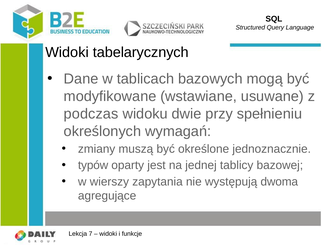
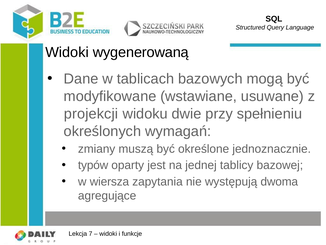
tabelarycznych: tabelarycznych -> wygenerowaną (141, 52)
podczas: podczas -> projekcji (91, 114)
wierszy: wierszy -> wiersza (109, 181)
